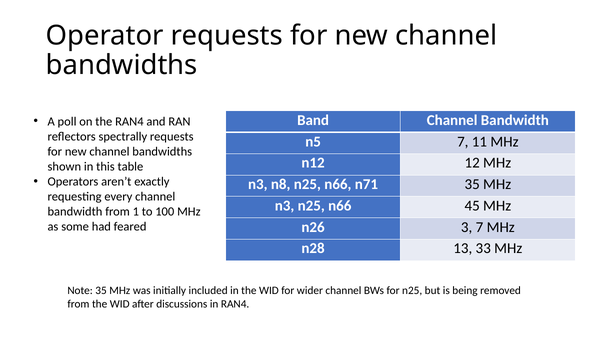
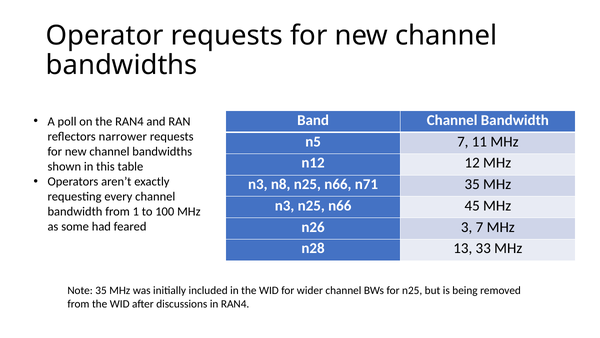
spectrally: spectrally -> narrower (123, 136)
